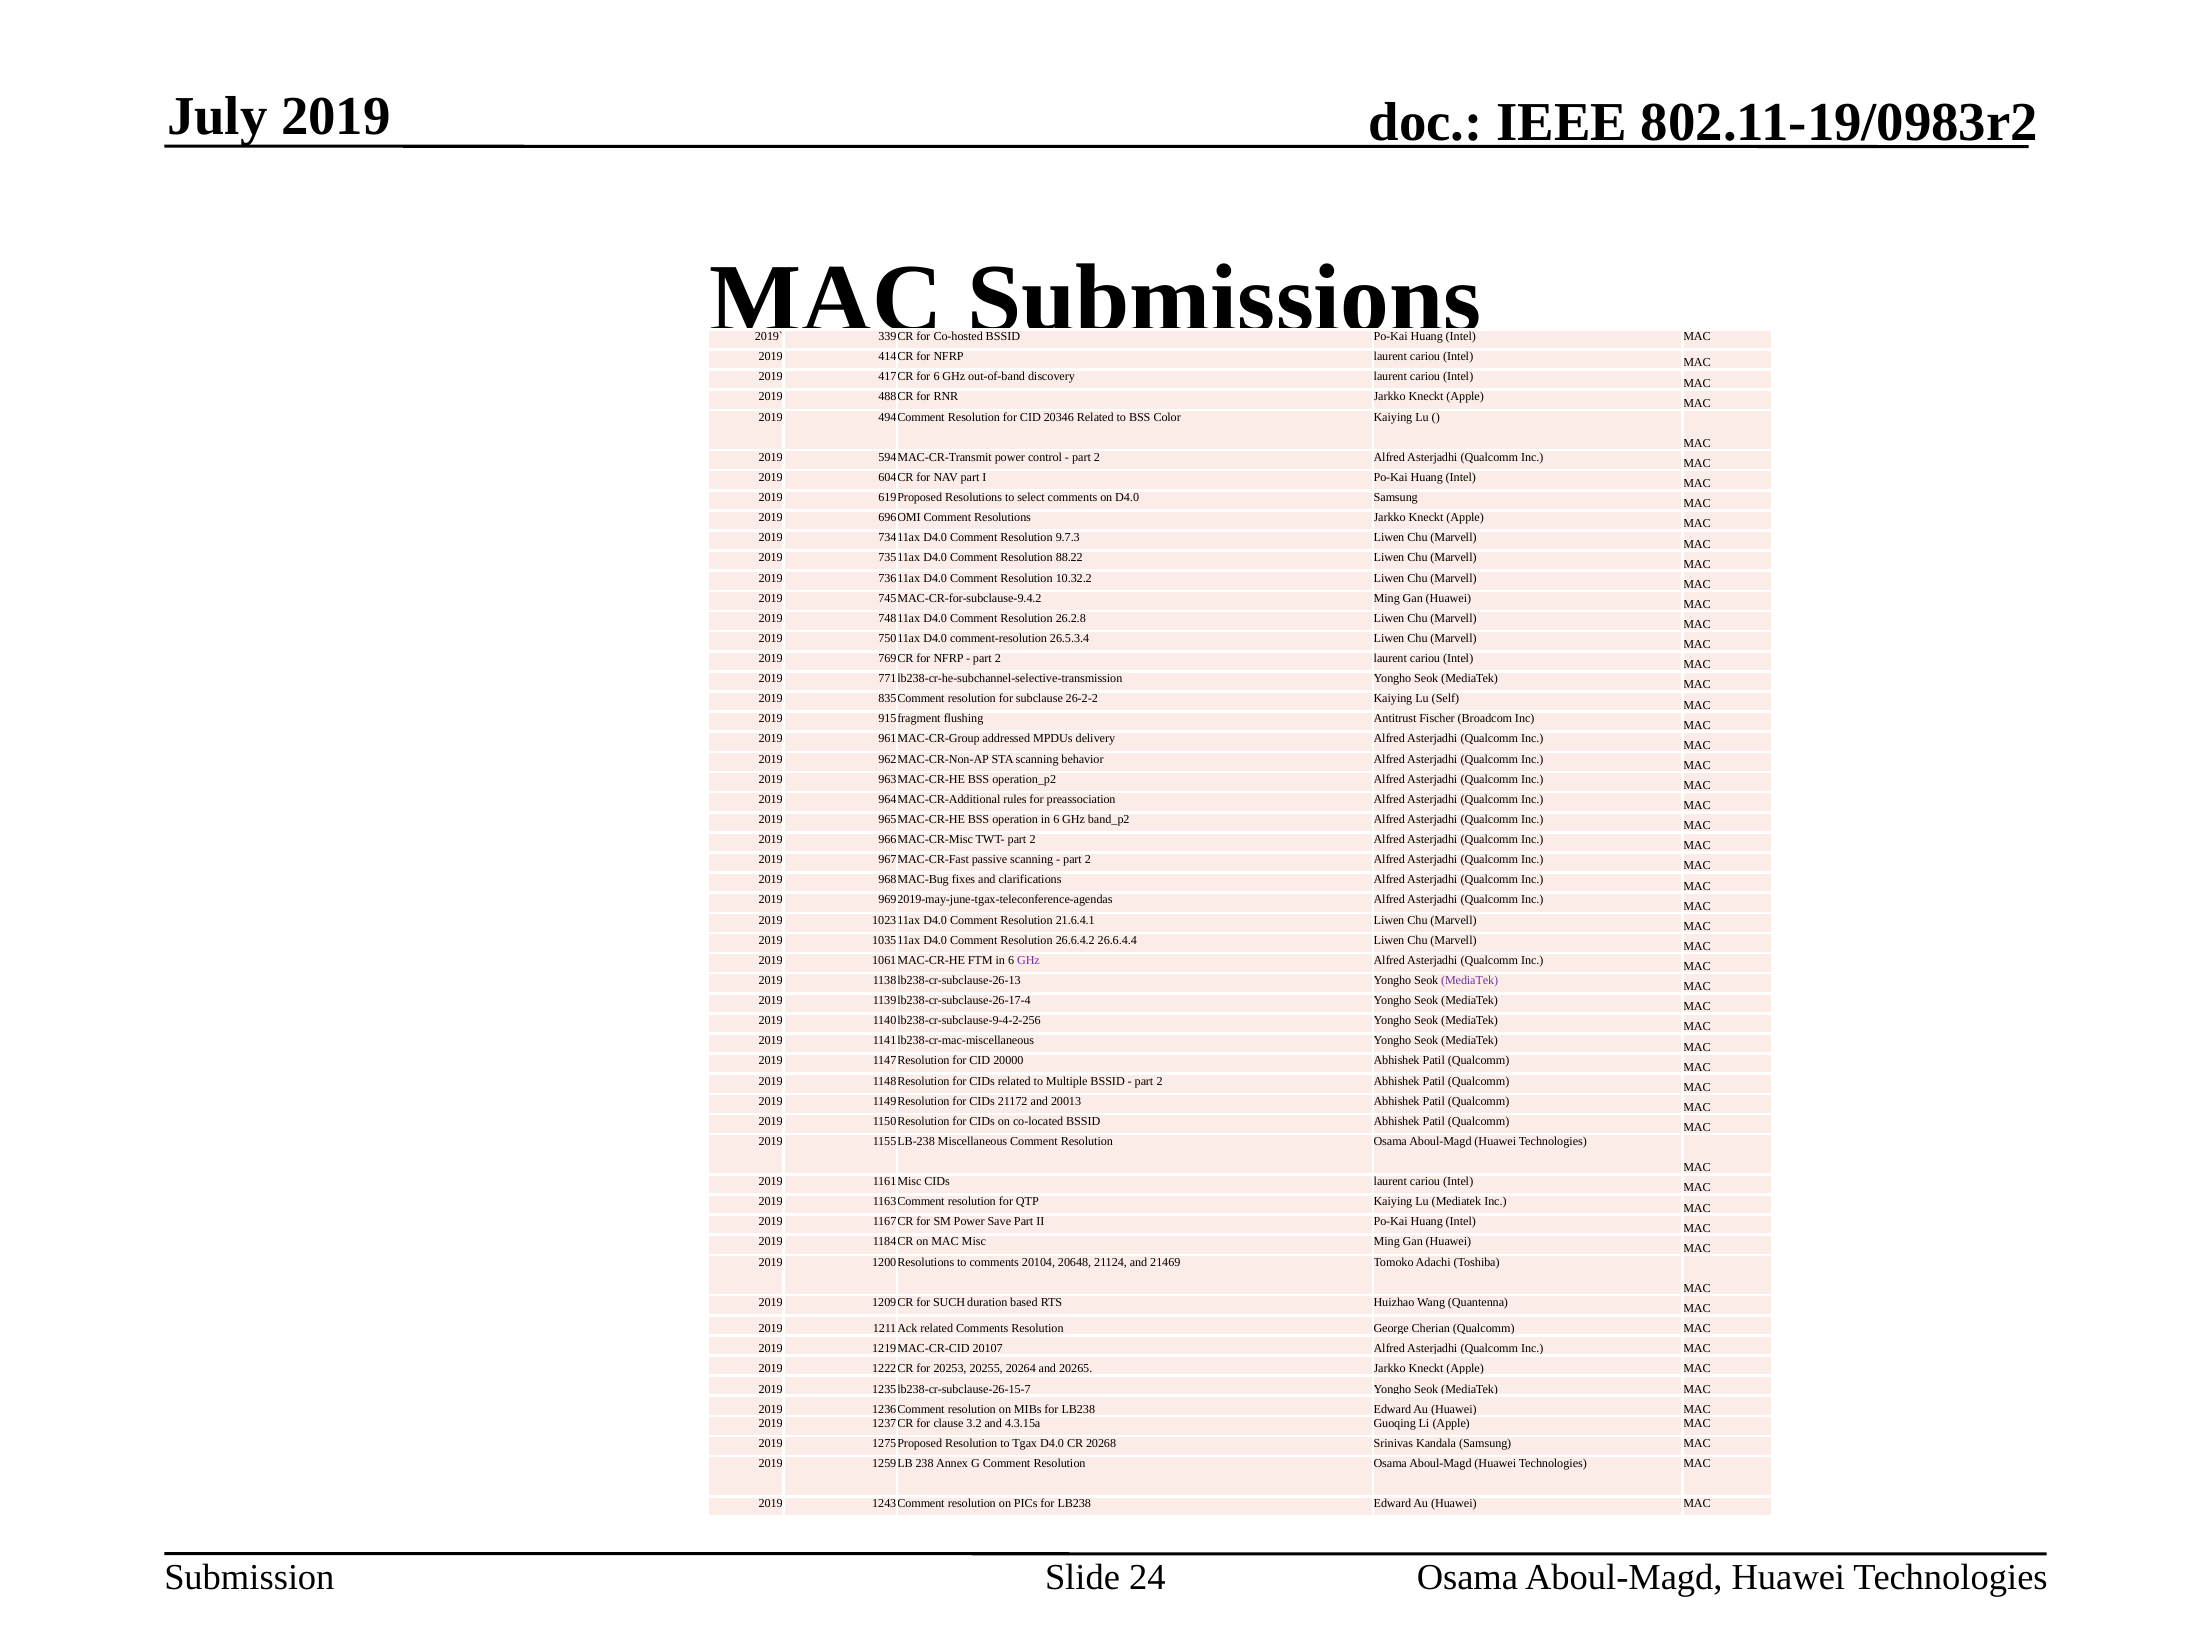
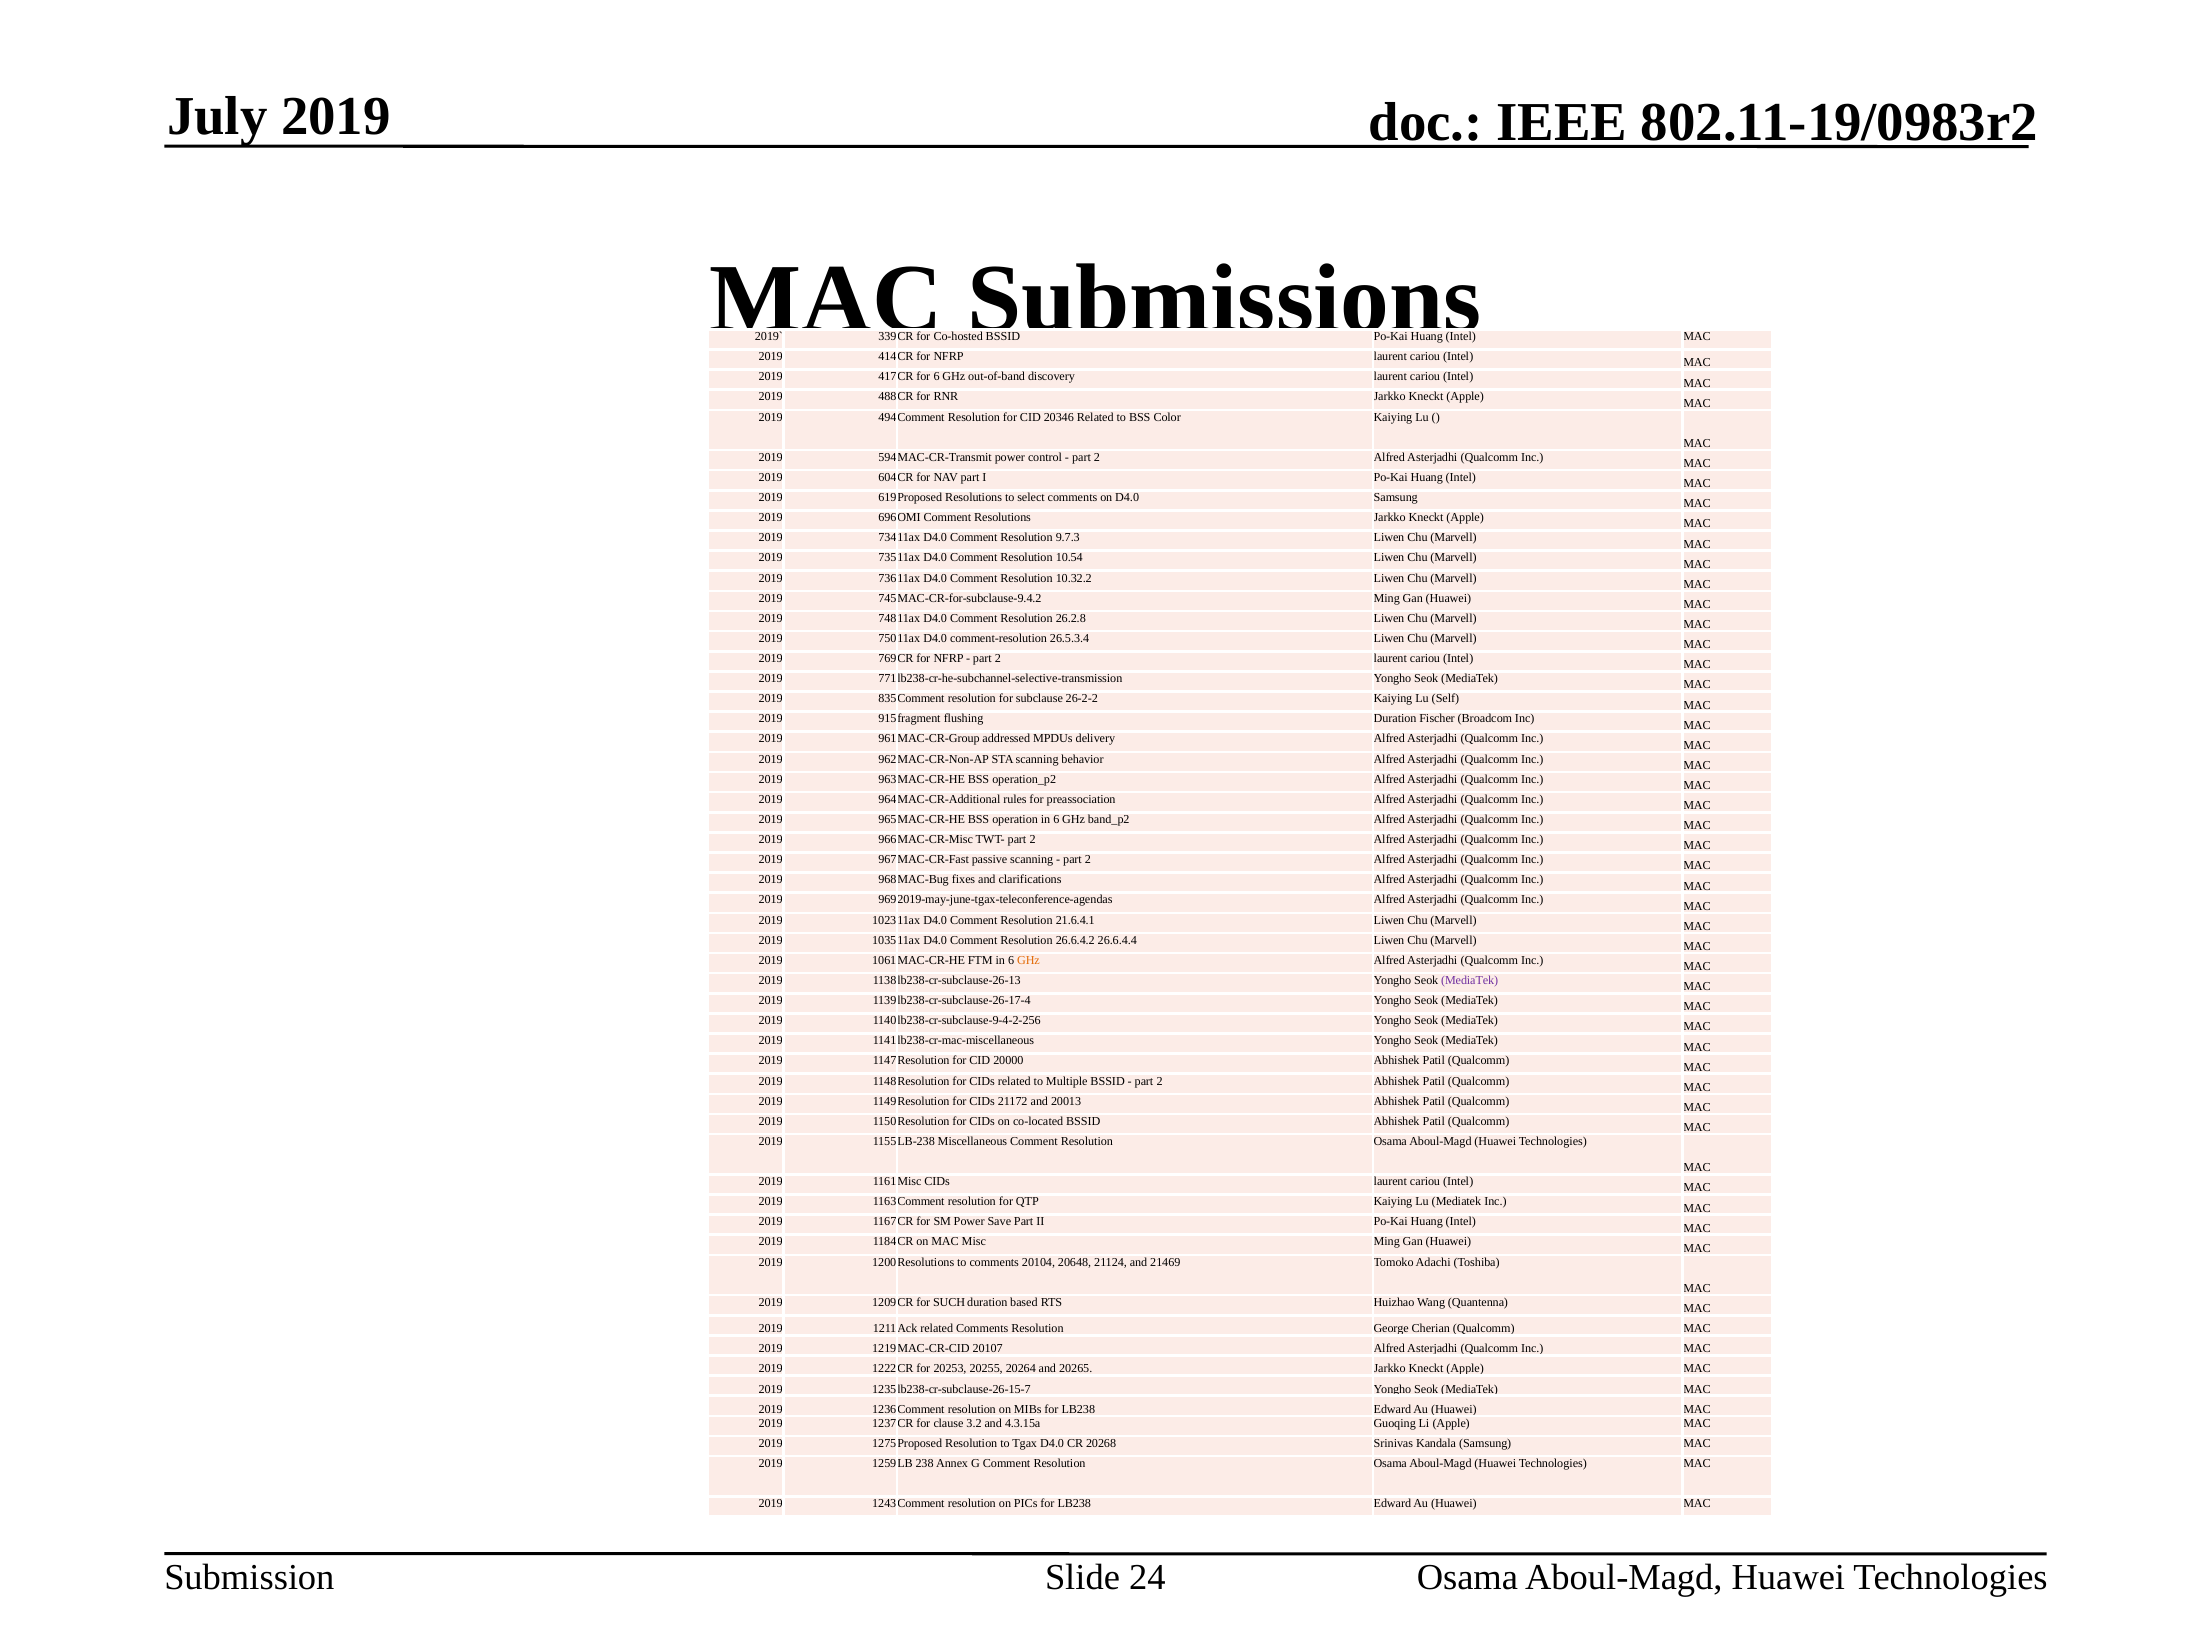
88.22: 88.22 -> 10.54 (1069, 558)
flushing Antitrust: Antitrust -> Duration (1395, 719)
GHz colour: purple -> orange (1029, 960)
